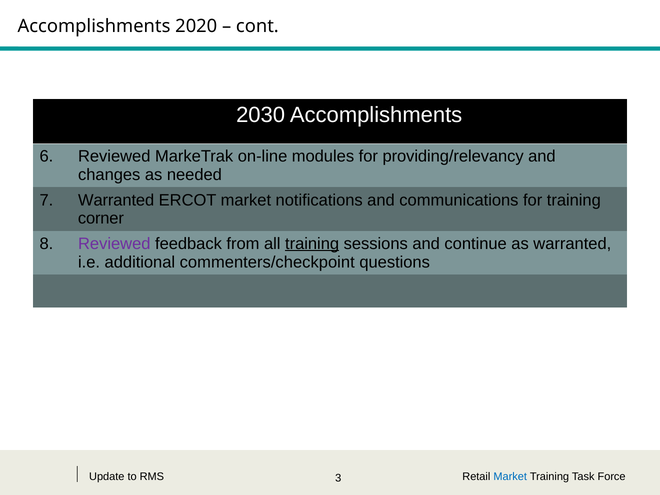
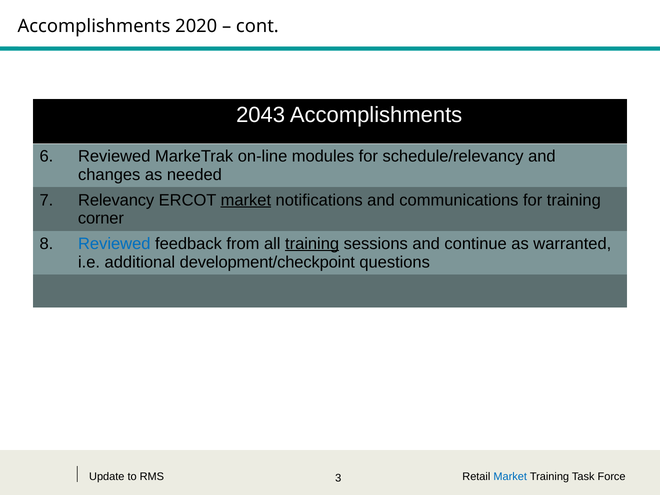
2030: 2030 -> 2043 (261, 115)
providing/relevancy: providing/relevancy -> schedule/relevancy (453, 156)
7 Warranted: Warranted -> Relevancy (116, 200)
market underline: none -> present (246, 200)
Reviewed colour: purple -> blue (114, 244)
commenters/checkpoint: commenters/checkpoint -> development/checkpoint (267, 262)
